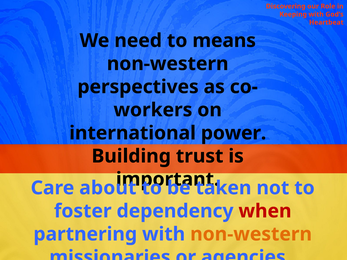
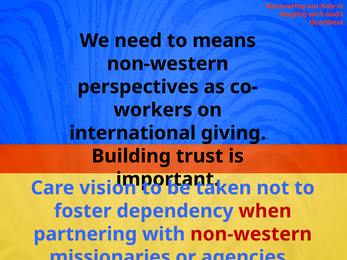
power: power -> giving (233, 133)
about: about -> vision (108, 188)
non-western colour: orange -> red (251, 234)
